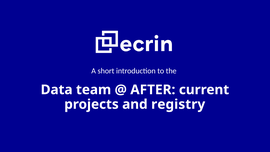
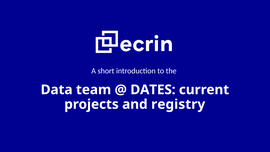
AFTER: AFTER -> DATES (153, 90)
